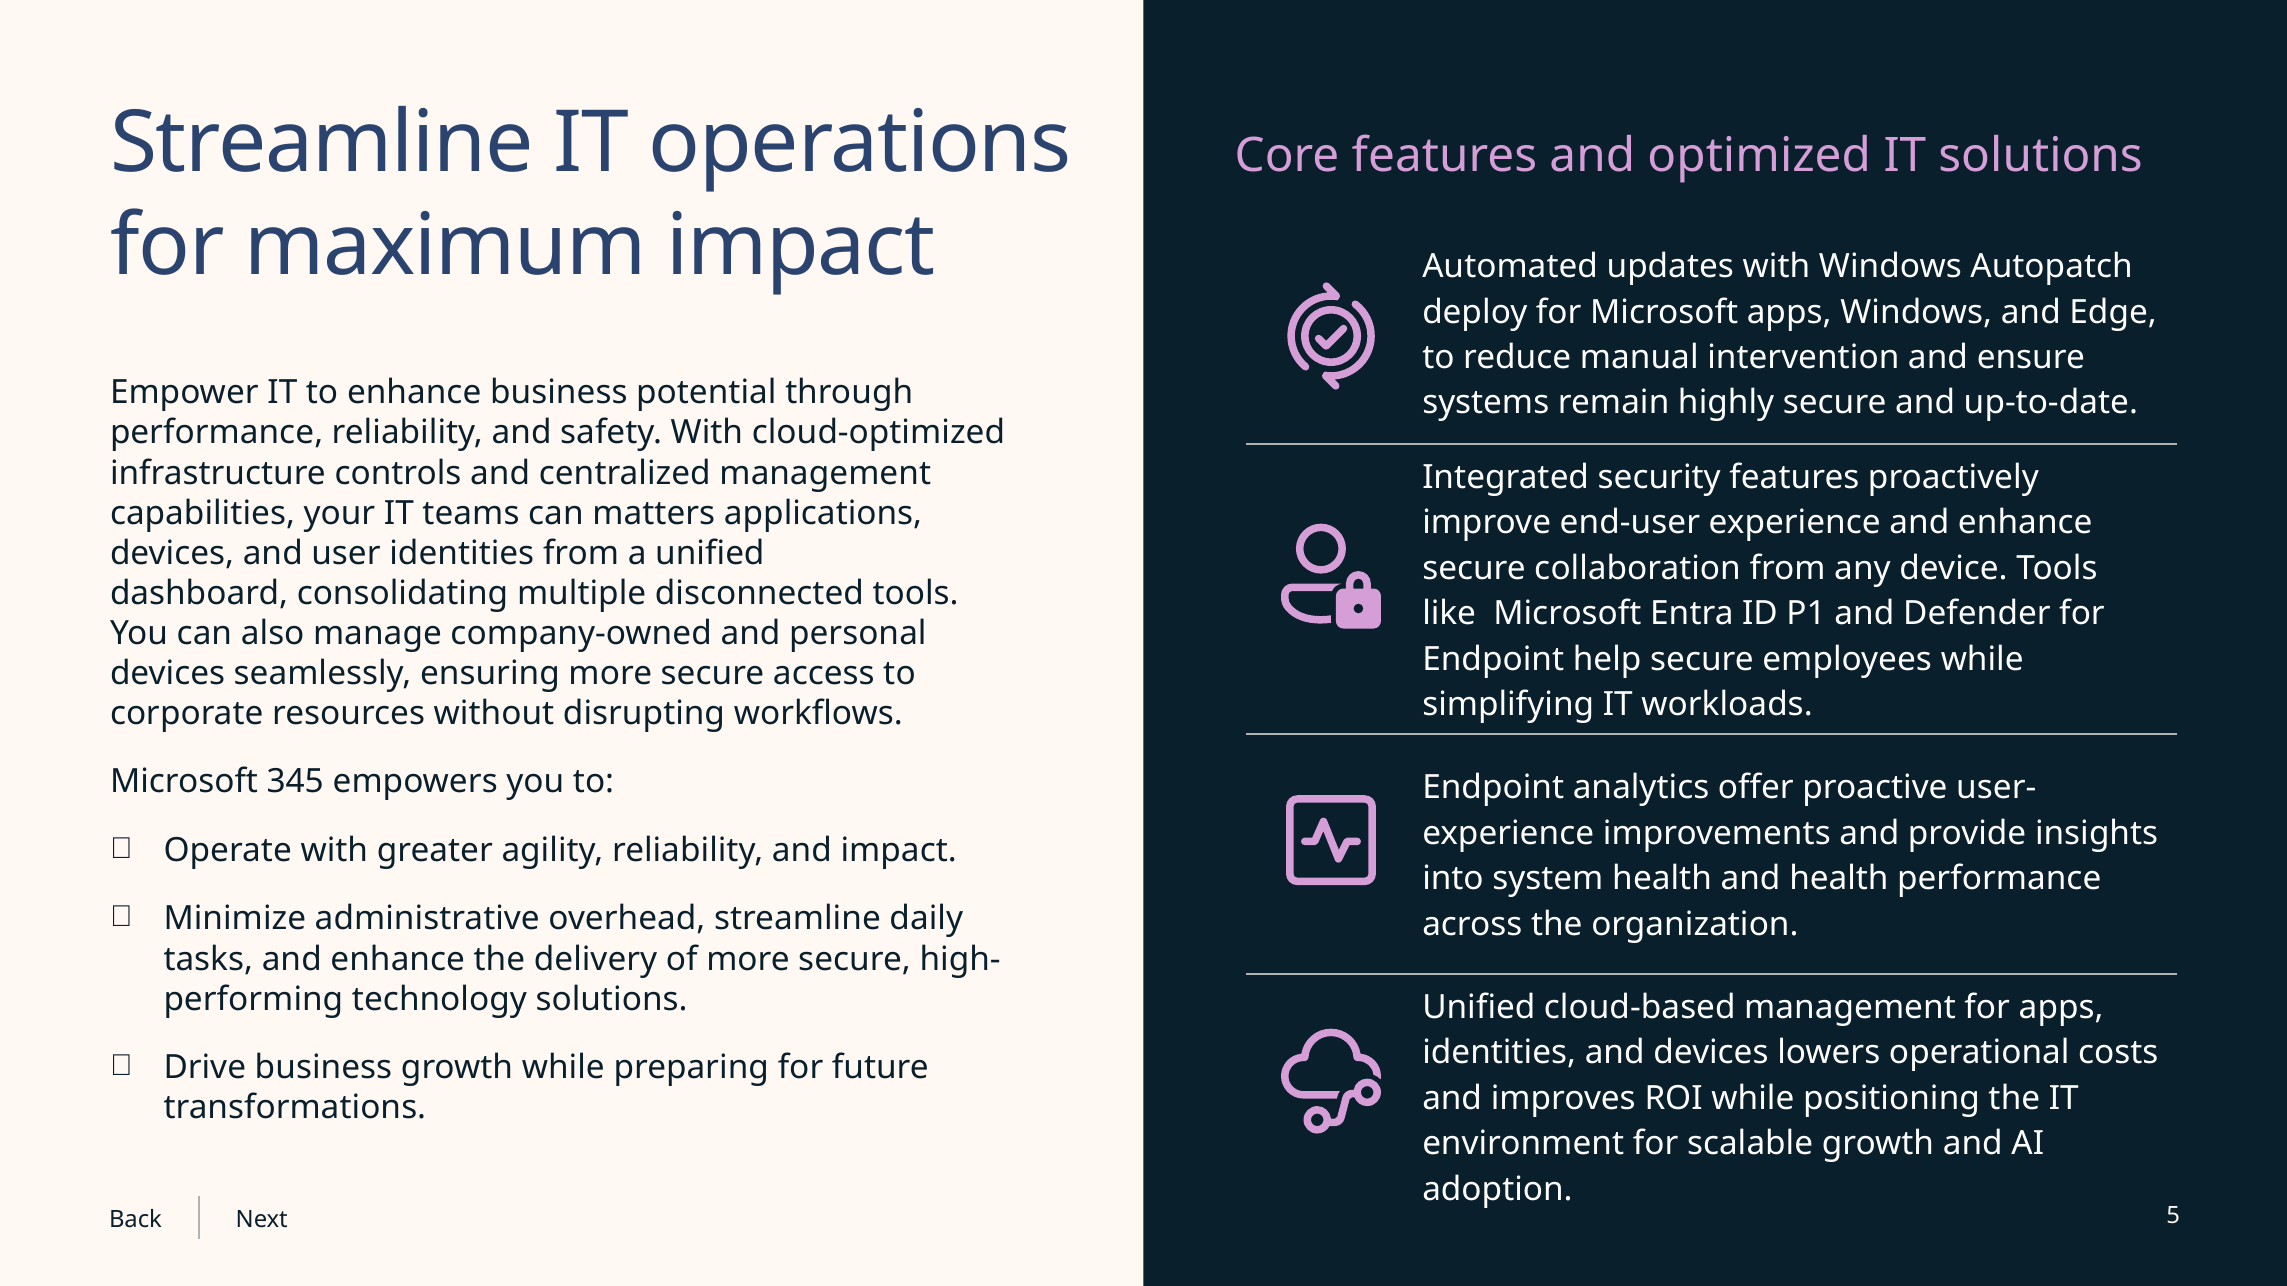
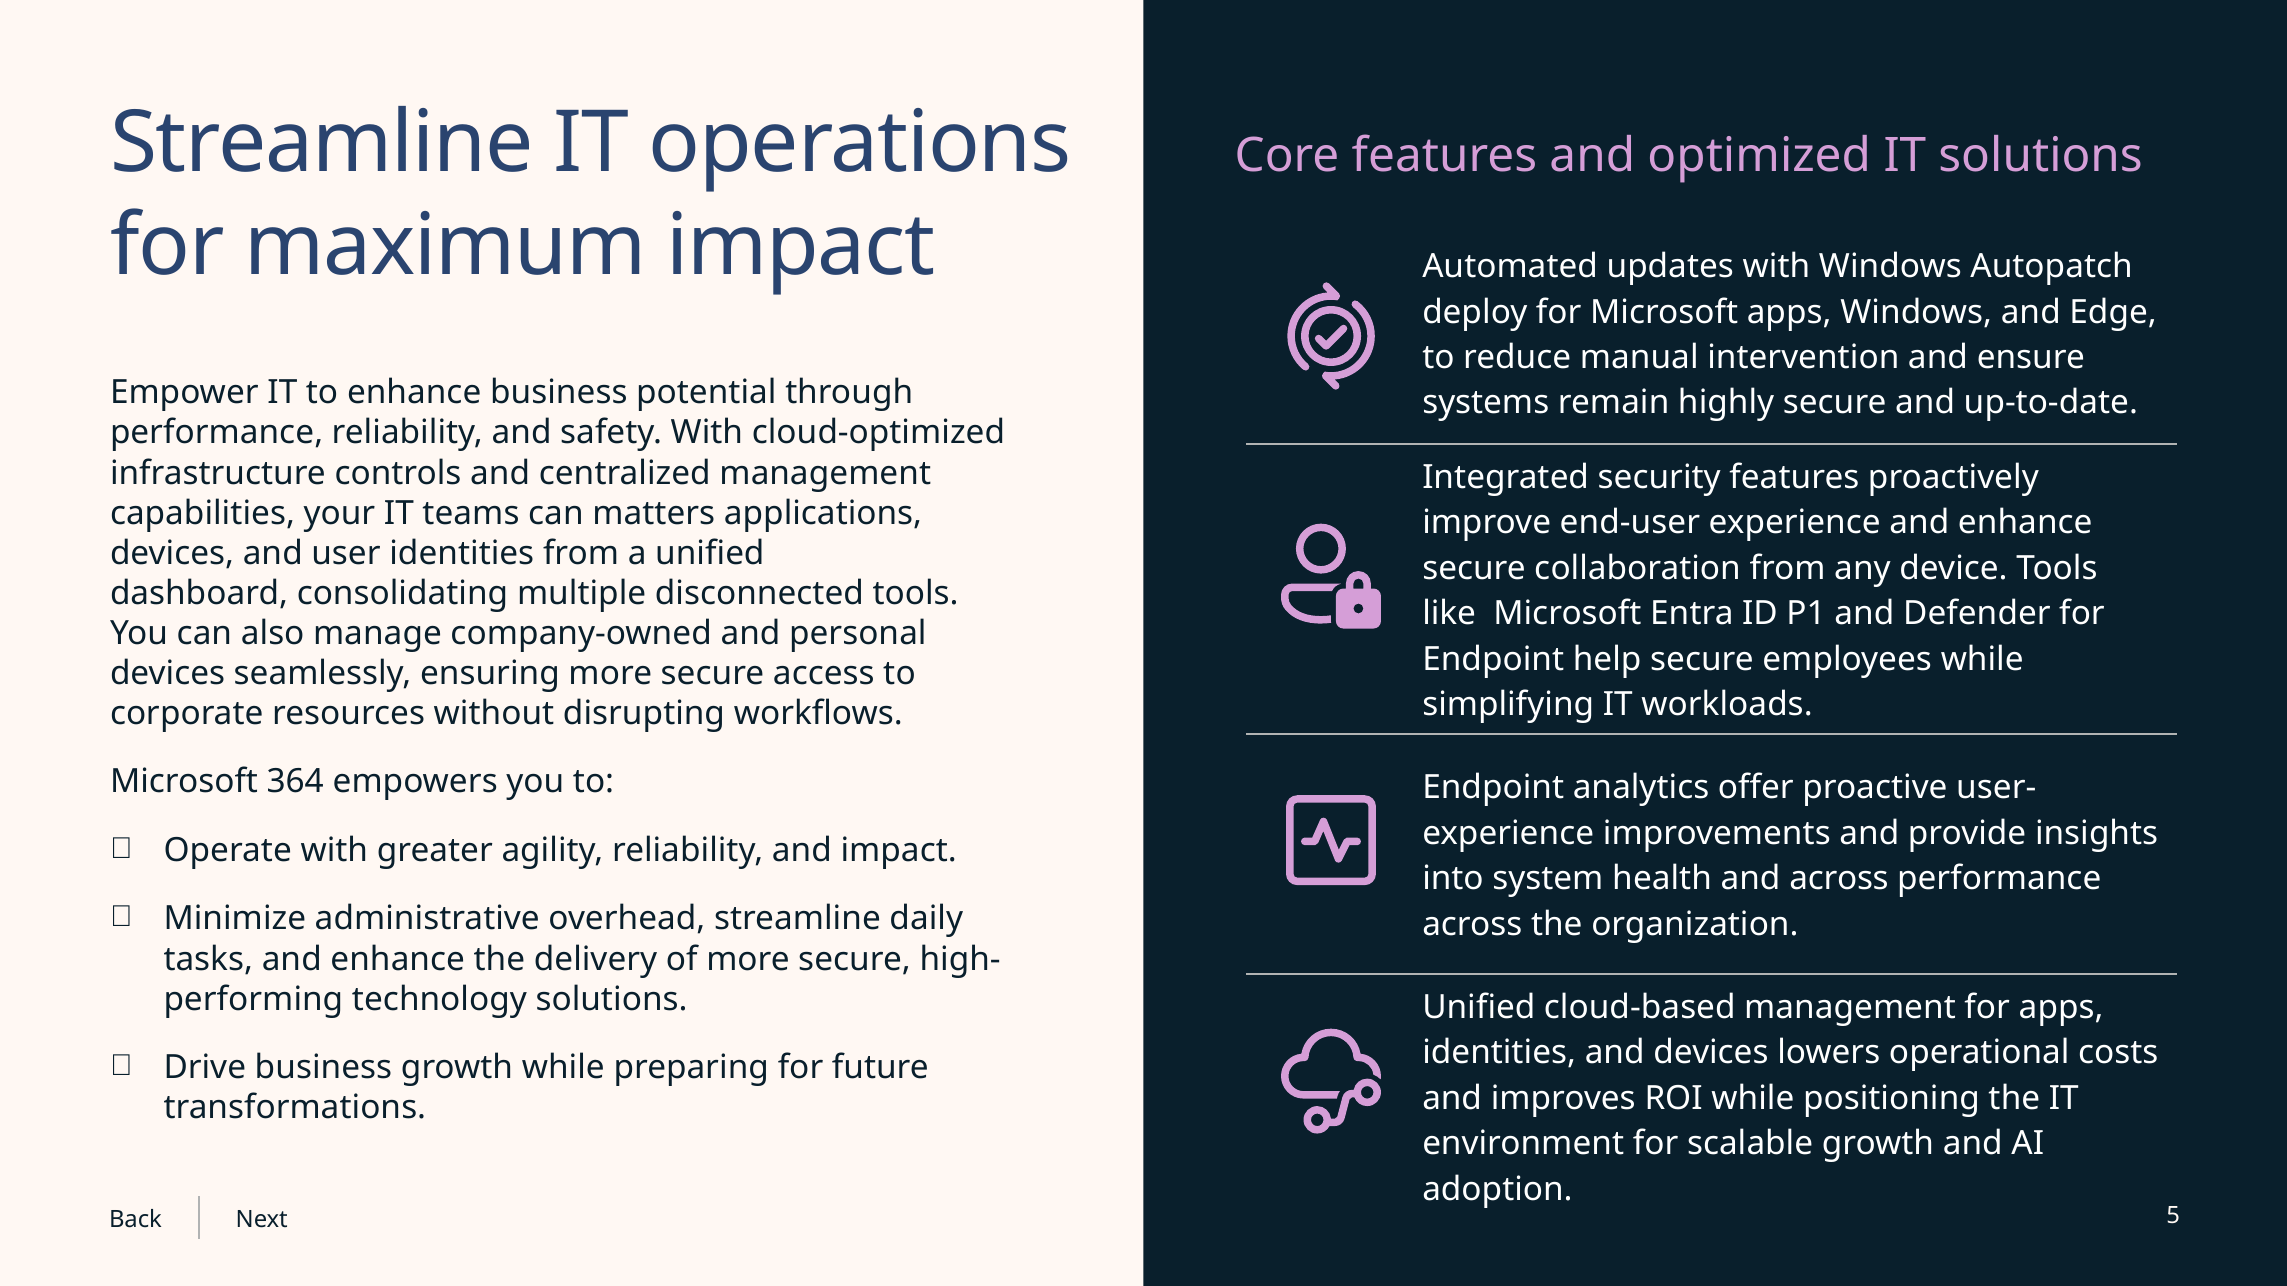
345: 345 -> 364 (295, 782)
and health: health -> across (1839, 879)
